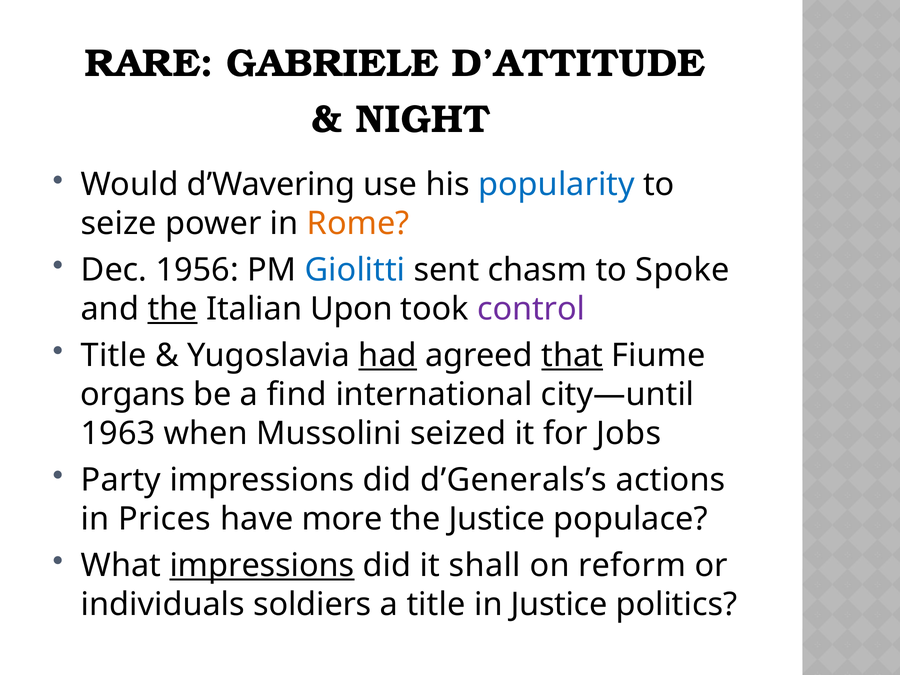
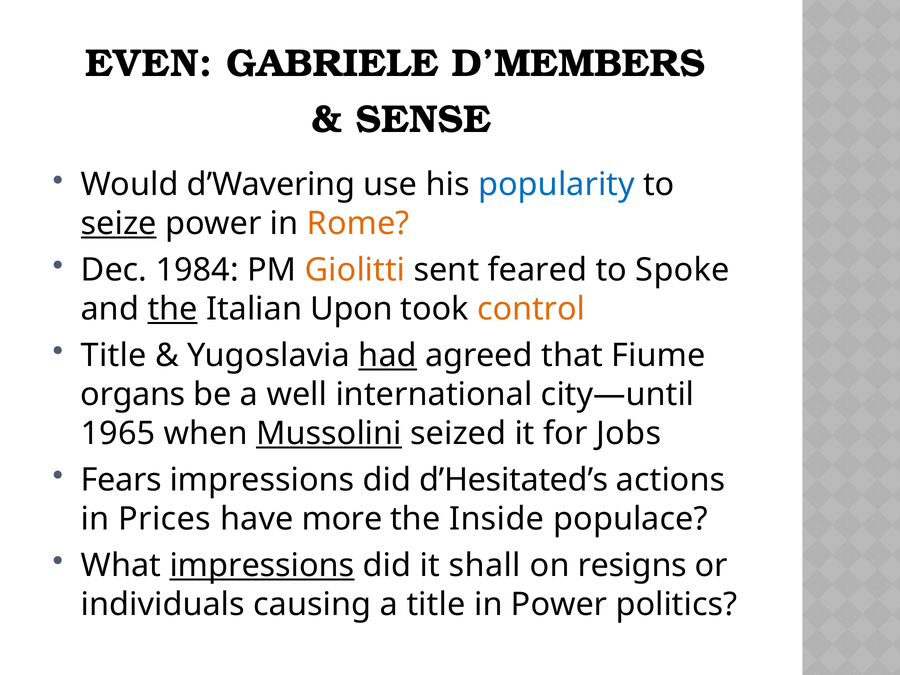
RARE: RARE -> EVEN (149, 63)
D’ATTITUDE: D’ATTITUDE -> D’MEMBERS (579, 63)
NIGHT: NIGHT -> SENSE (423, 120)
seize underline: none -> present (119, 224)
1956: 1956 -> 1984 (197, 270)
Giolitti colour: blue -> orange (355, 270)
chasm: chasm -> feared (537, 270)
control colour: purple -> orange (531, 309)
that underline: present -> none (572, 356)
find: find -> well (297, 395)
1963: 1963 -> 1965 (118, 434)
Mussolini underline: none -> present (329, 434)
Party: Party -> Fears (121, 480)
d’Generals’s: d’Generals’s -> d’Hesitated’s (514, 480)
the Justice: Justice -> Inside (497, 519)
reform: reform -> resigns (632, 565)
soldiers: soldiers -> causing (312, 604)
in Justice: Justice -> Power (559, 604)
